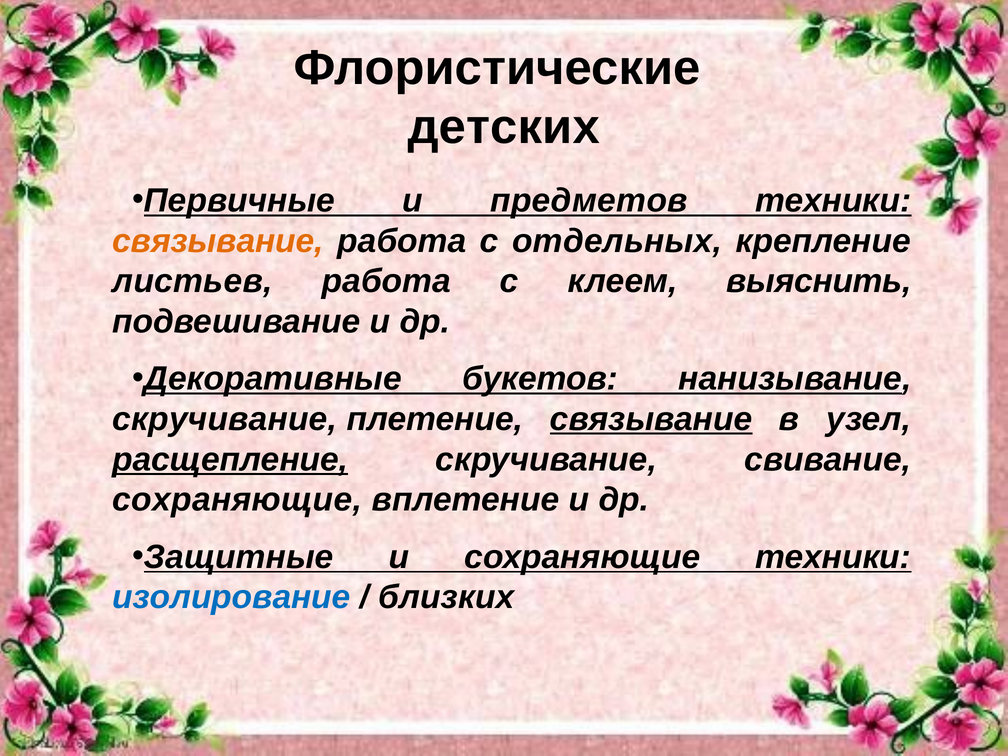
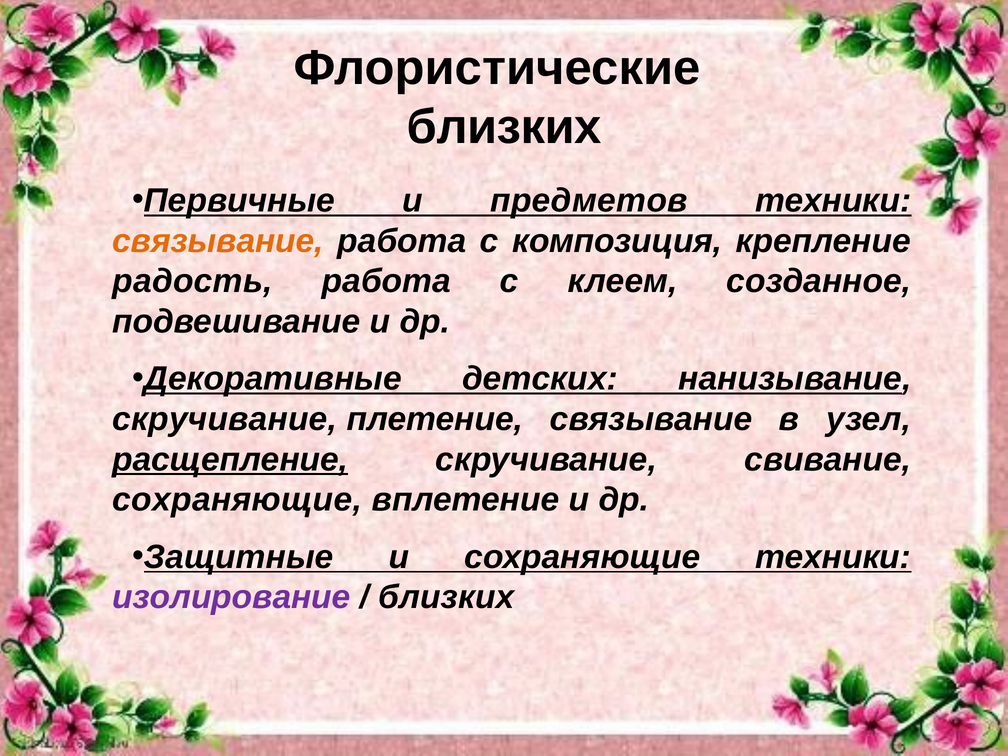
детских: детских -> близких (504, 127)
отдельных: отдельных -> композиция (617, 241)
листьев: листьев -> радость (192, 281)
выяснить: выяснить -> созданное (819, 281)
букетов: букетов -> детских (540, 379)
связывание underline: present -> none (651, 419)
изолирование colour: blue -> purple (231, 597)
